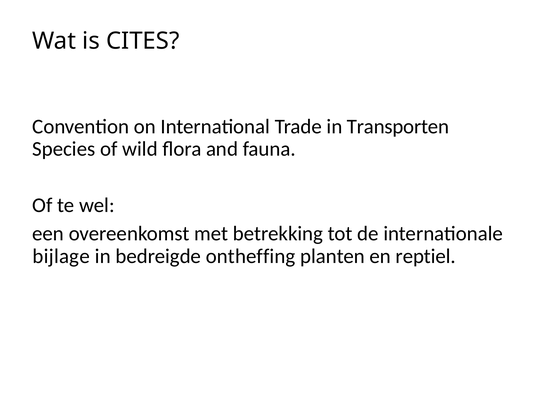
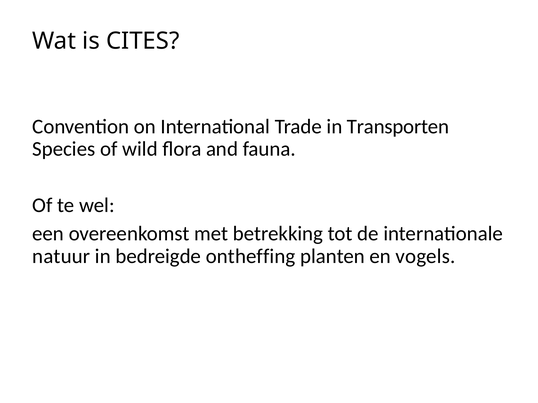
bijlage: bijlage -> natuur (61, 257)
reptiel: reptiel -> vogels (426, 257)
